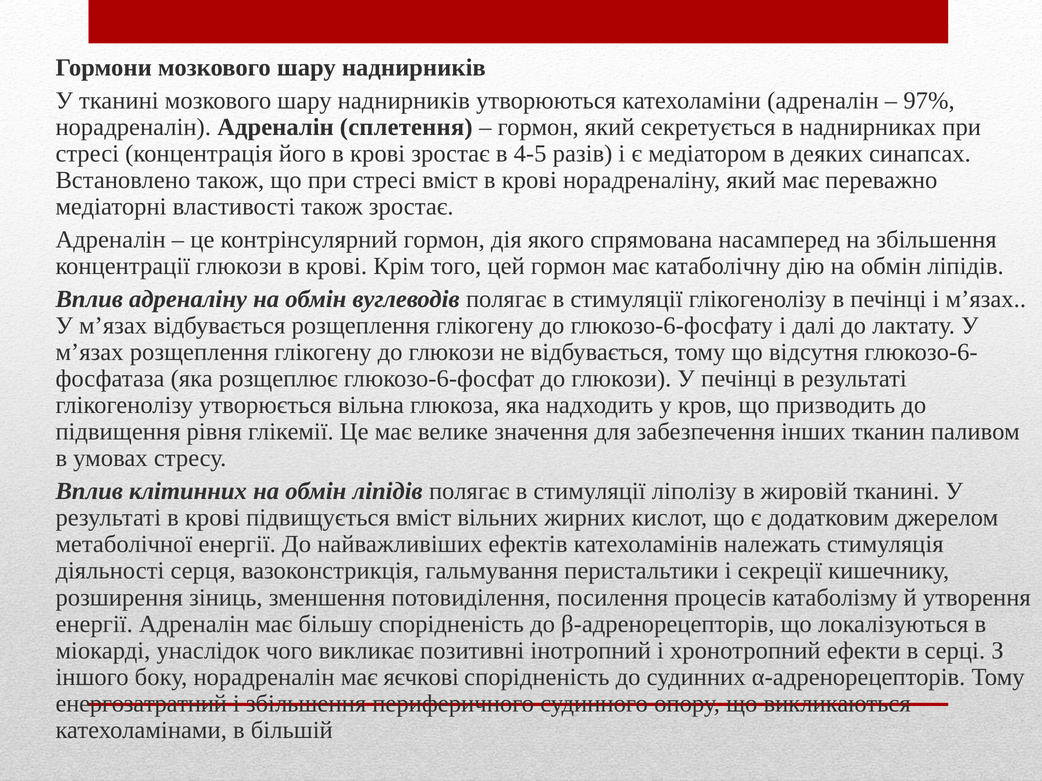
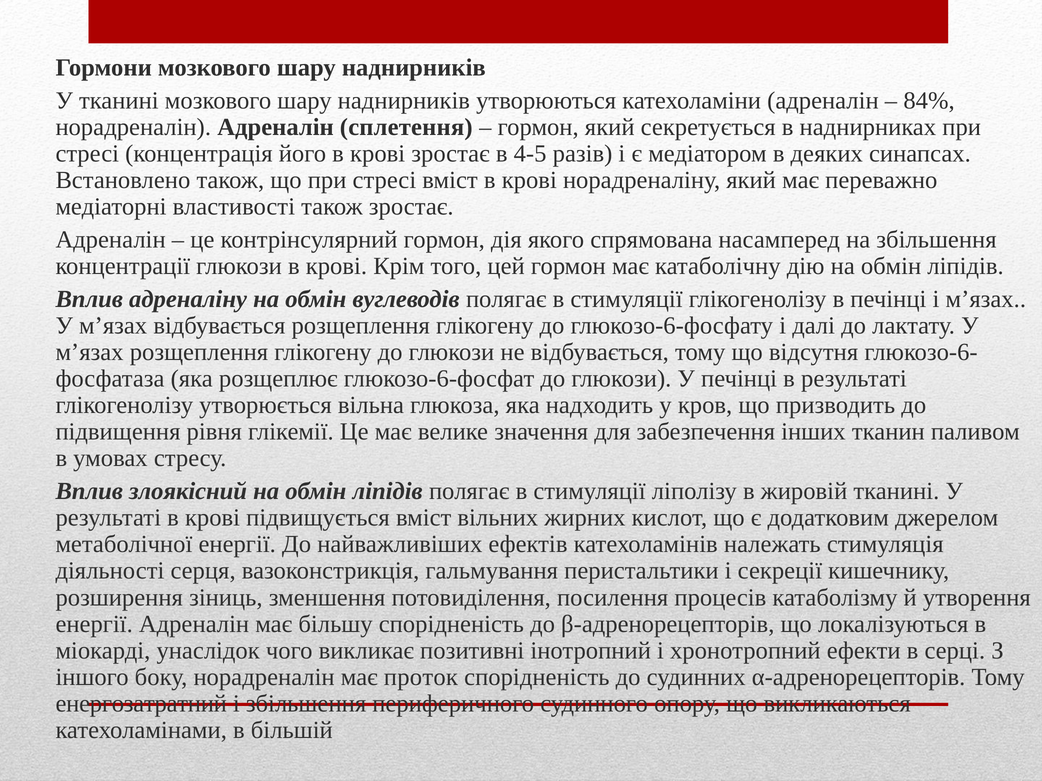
97%: 97% -> 84% (929, 101)
клітинних: клітинних -> злоякісний (188, 491)
яєчкові: яєчкові -> проток (421, 678)
